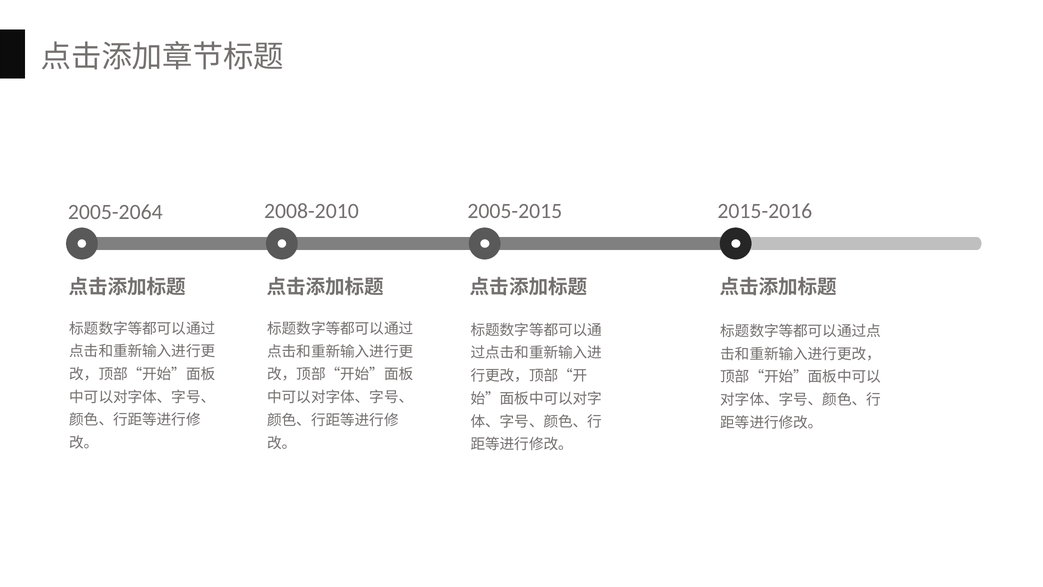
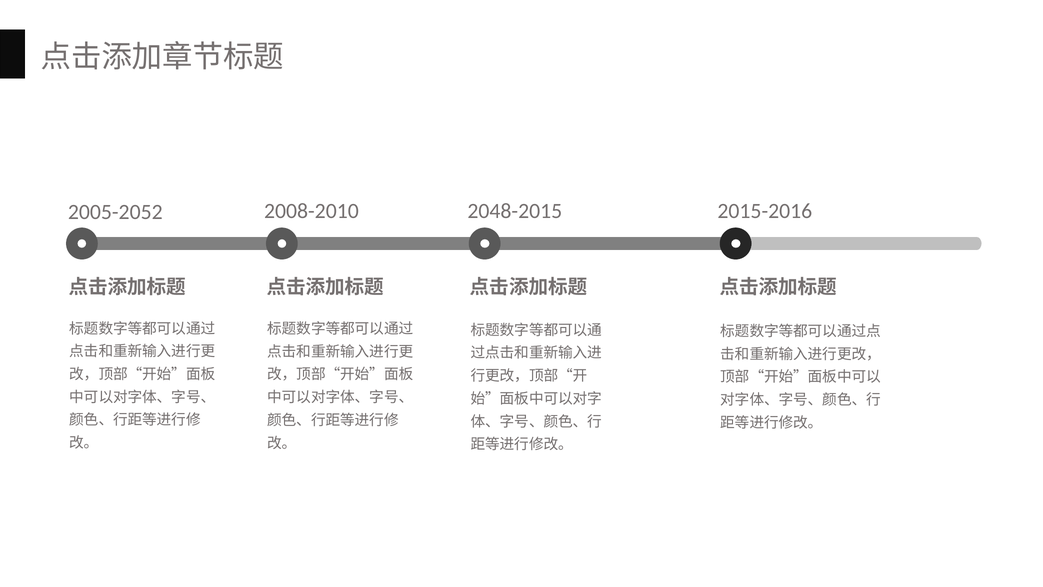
2005-2064: 2005-2064 -> 2005-2052 (115, 212)
2005-2015: 2005-2015 -> 2048-2015 (515, 211)
